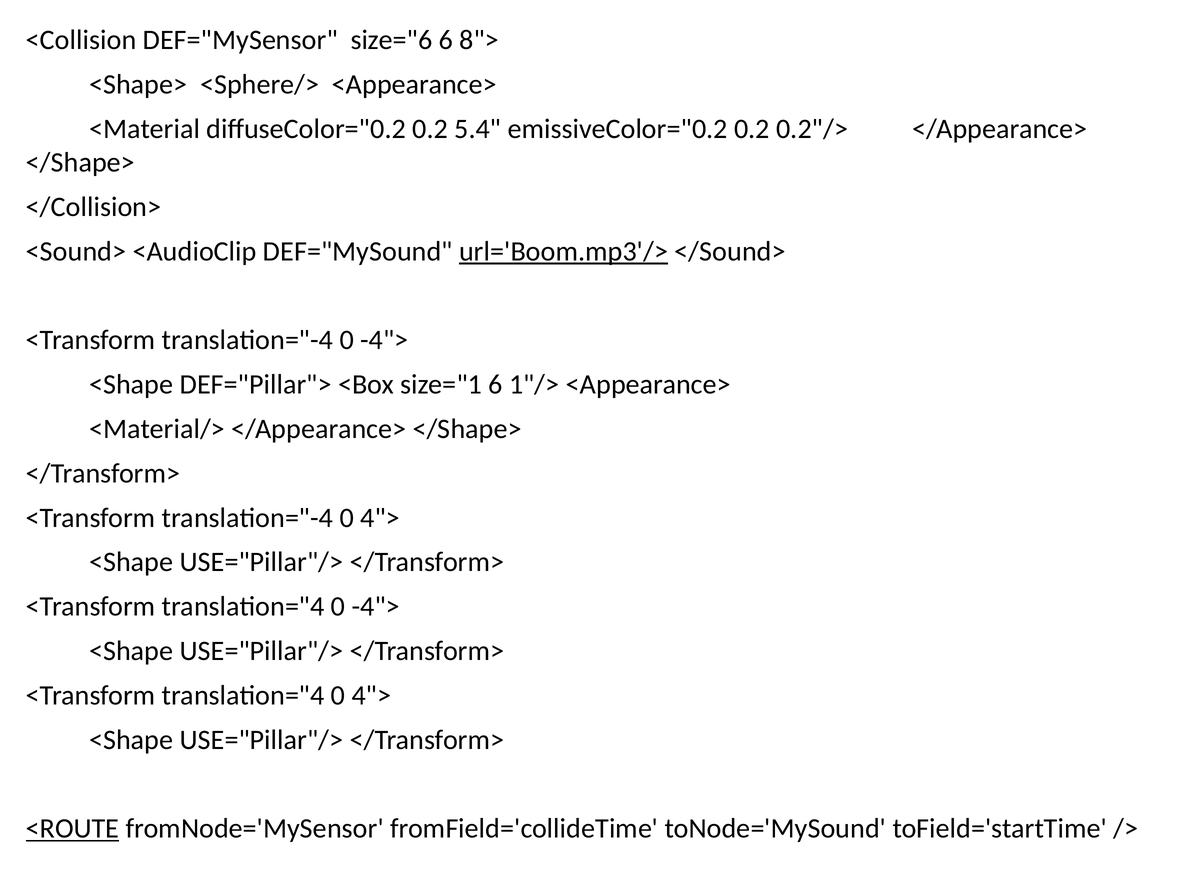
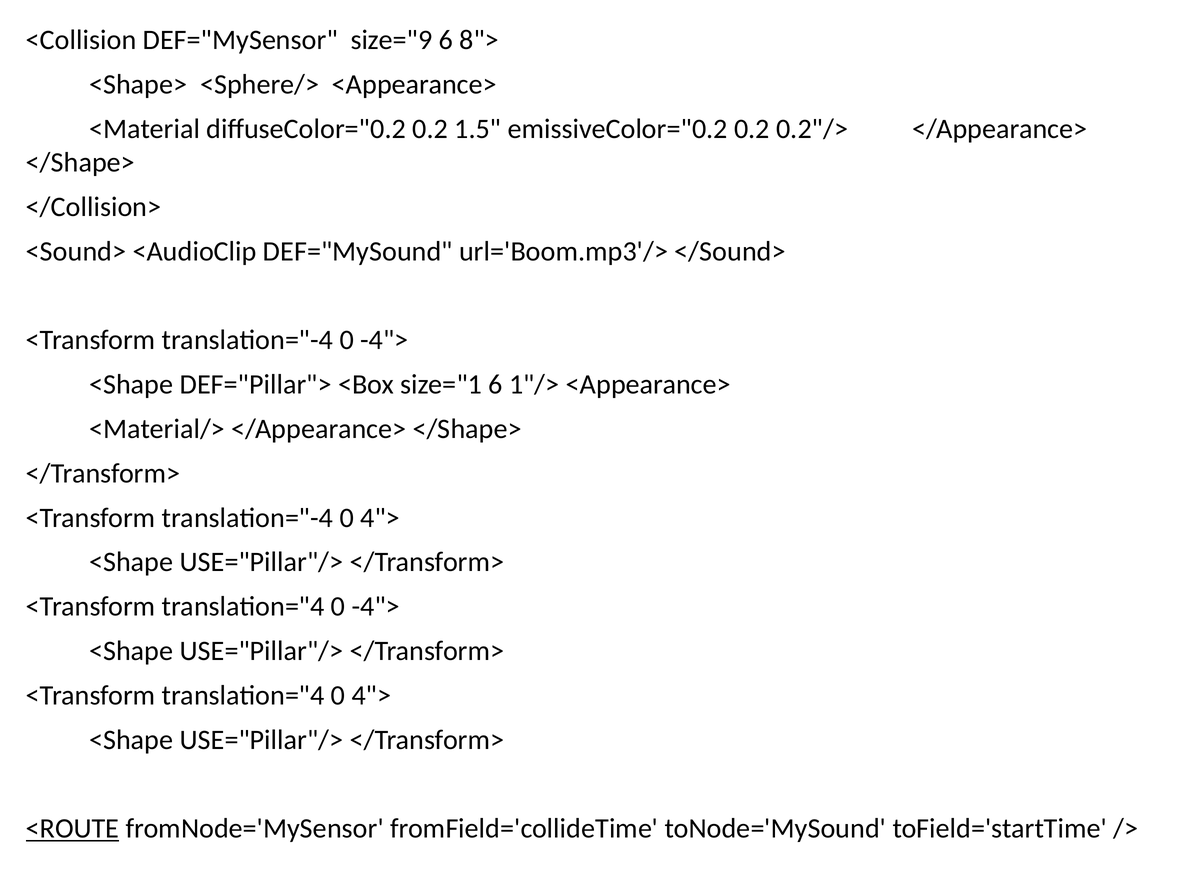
size="6: size="6 -> size="9 (391, 40)
5.4: 5.4 -> 1.5 (478, 129)
url='Boom.mp3'/> underline: present -> none (564, 251)
